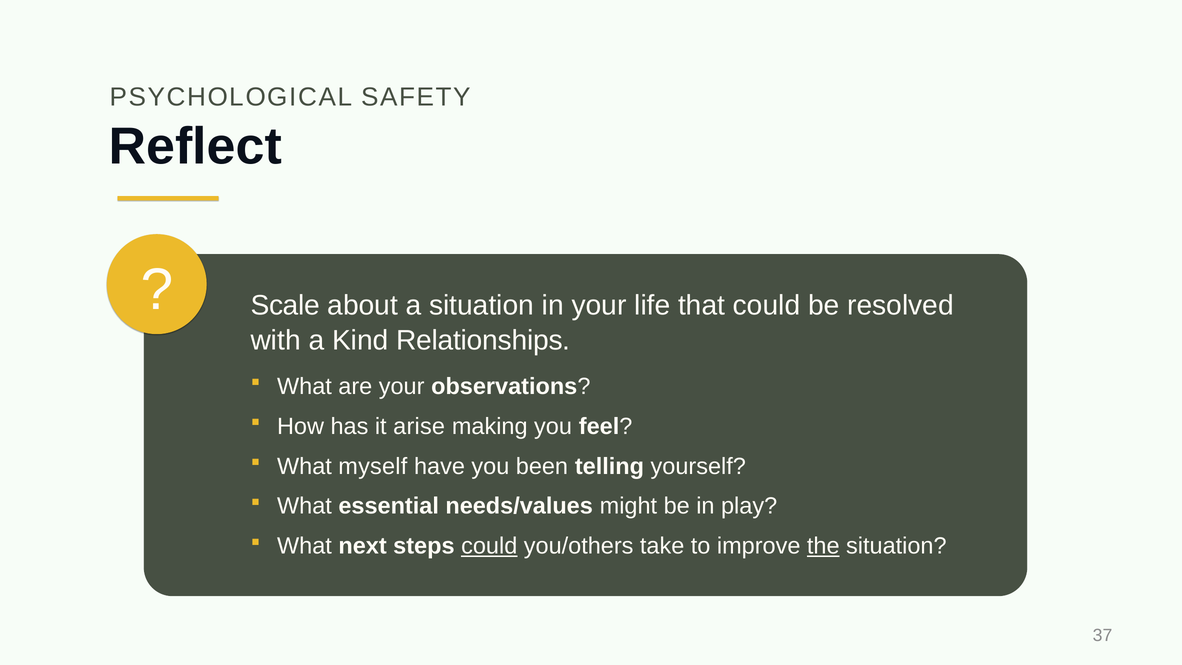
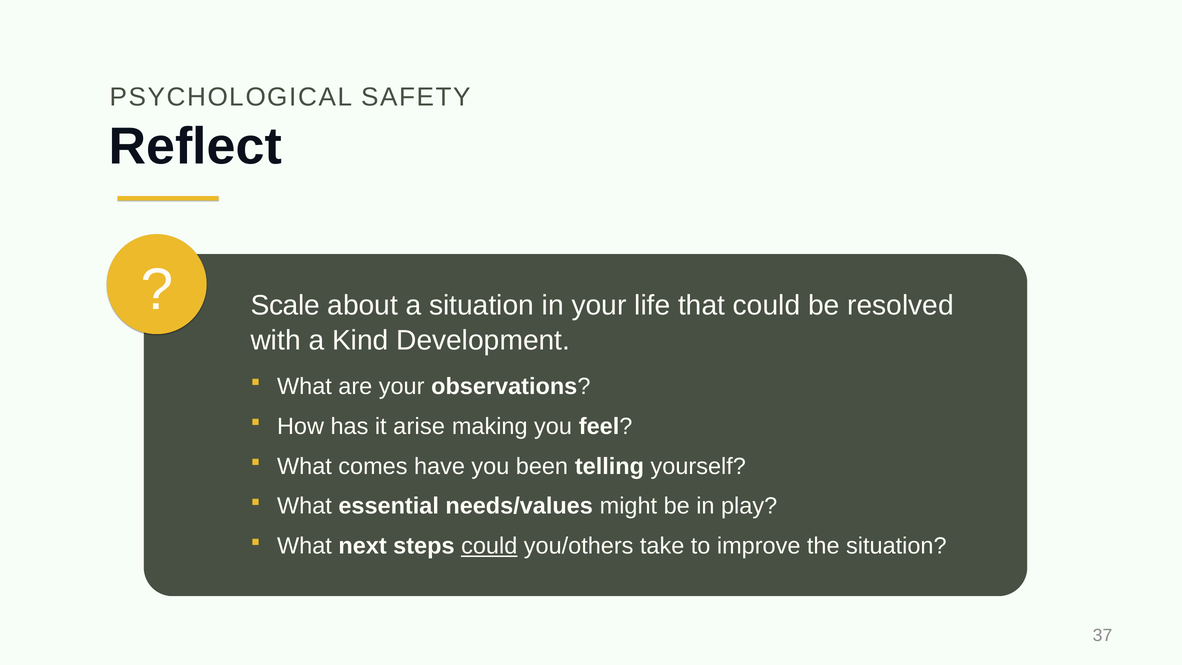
Relationships: Relationships -> Development (483, 340)
myself: myself -> comes (373, 466)
the underline: present -> none (823, 546)
